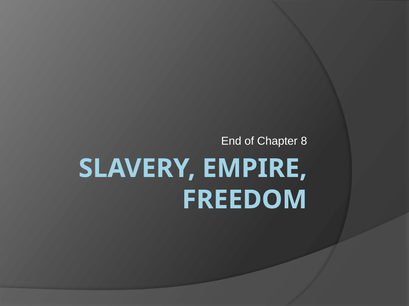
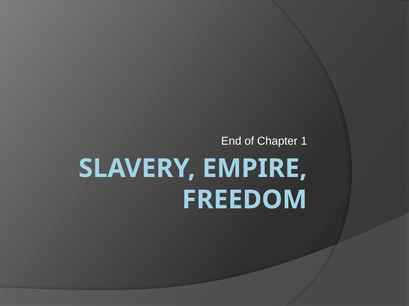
8: 8 -> 1 (304, 141)
